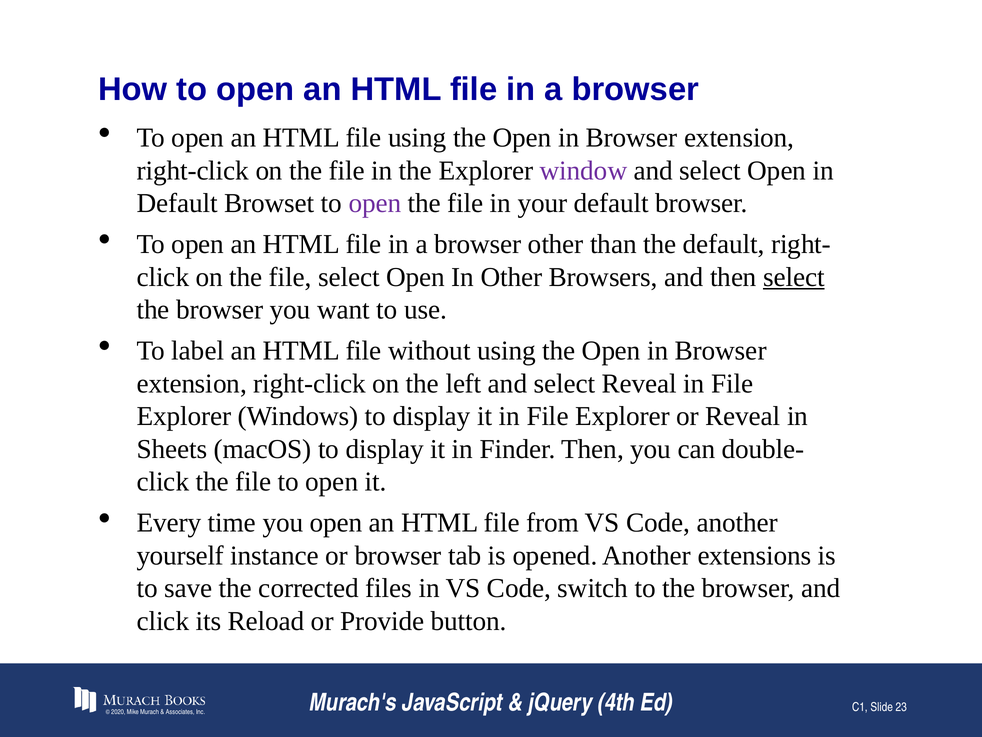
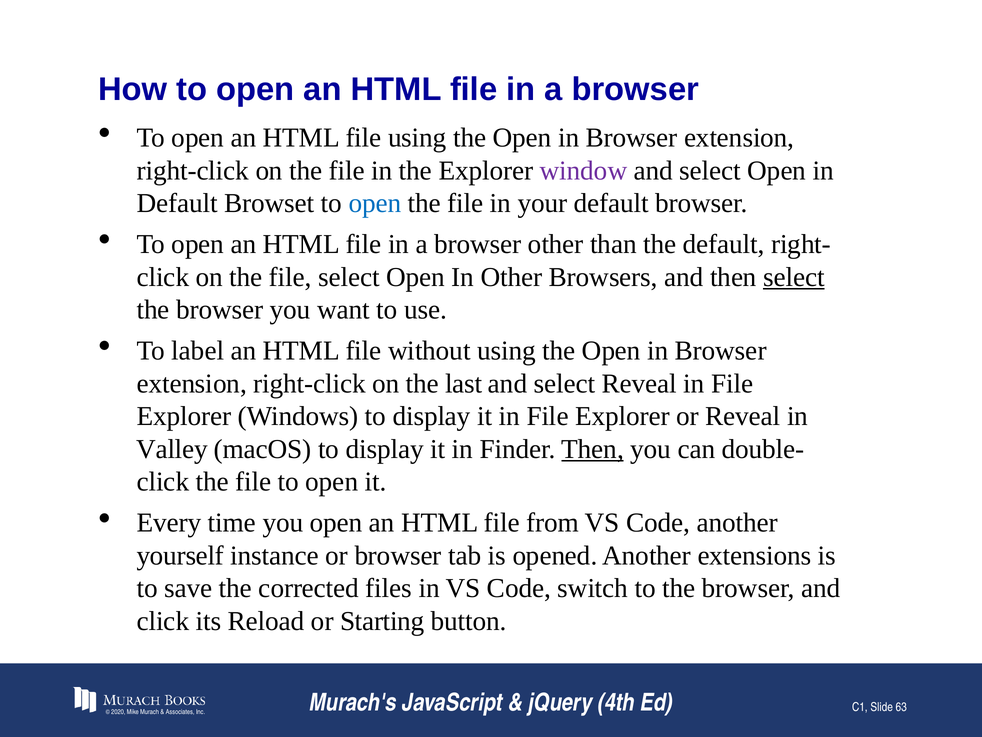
open colour: purple -> blue (375, 203)
left: left -> last (464, 383)
Sheets: Sheets -> Valley (172, 449)
Then underline: none -> present (593, 449)
Provide: Provide -> Starting (382, 621)
23: 23 -> 63 (901, 707)
